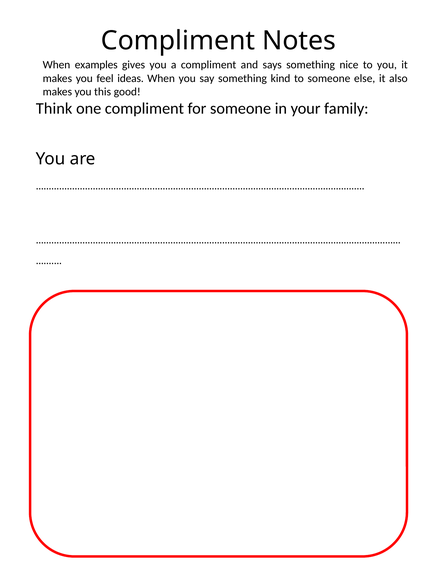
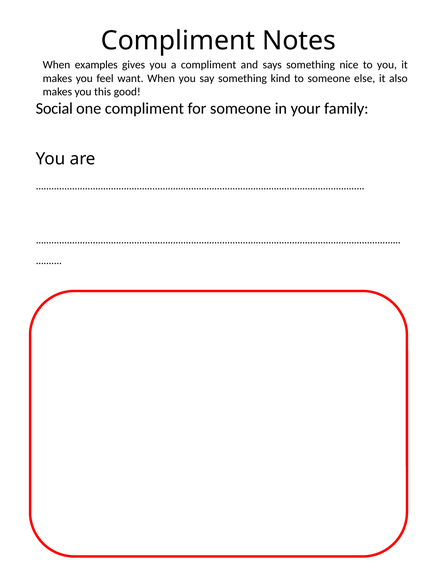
ideas: ideas -> want (131, 78)
Think: Think -> Social (54, 109)
